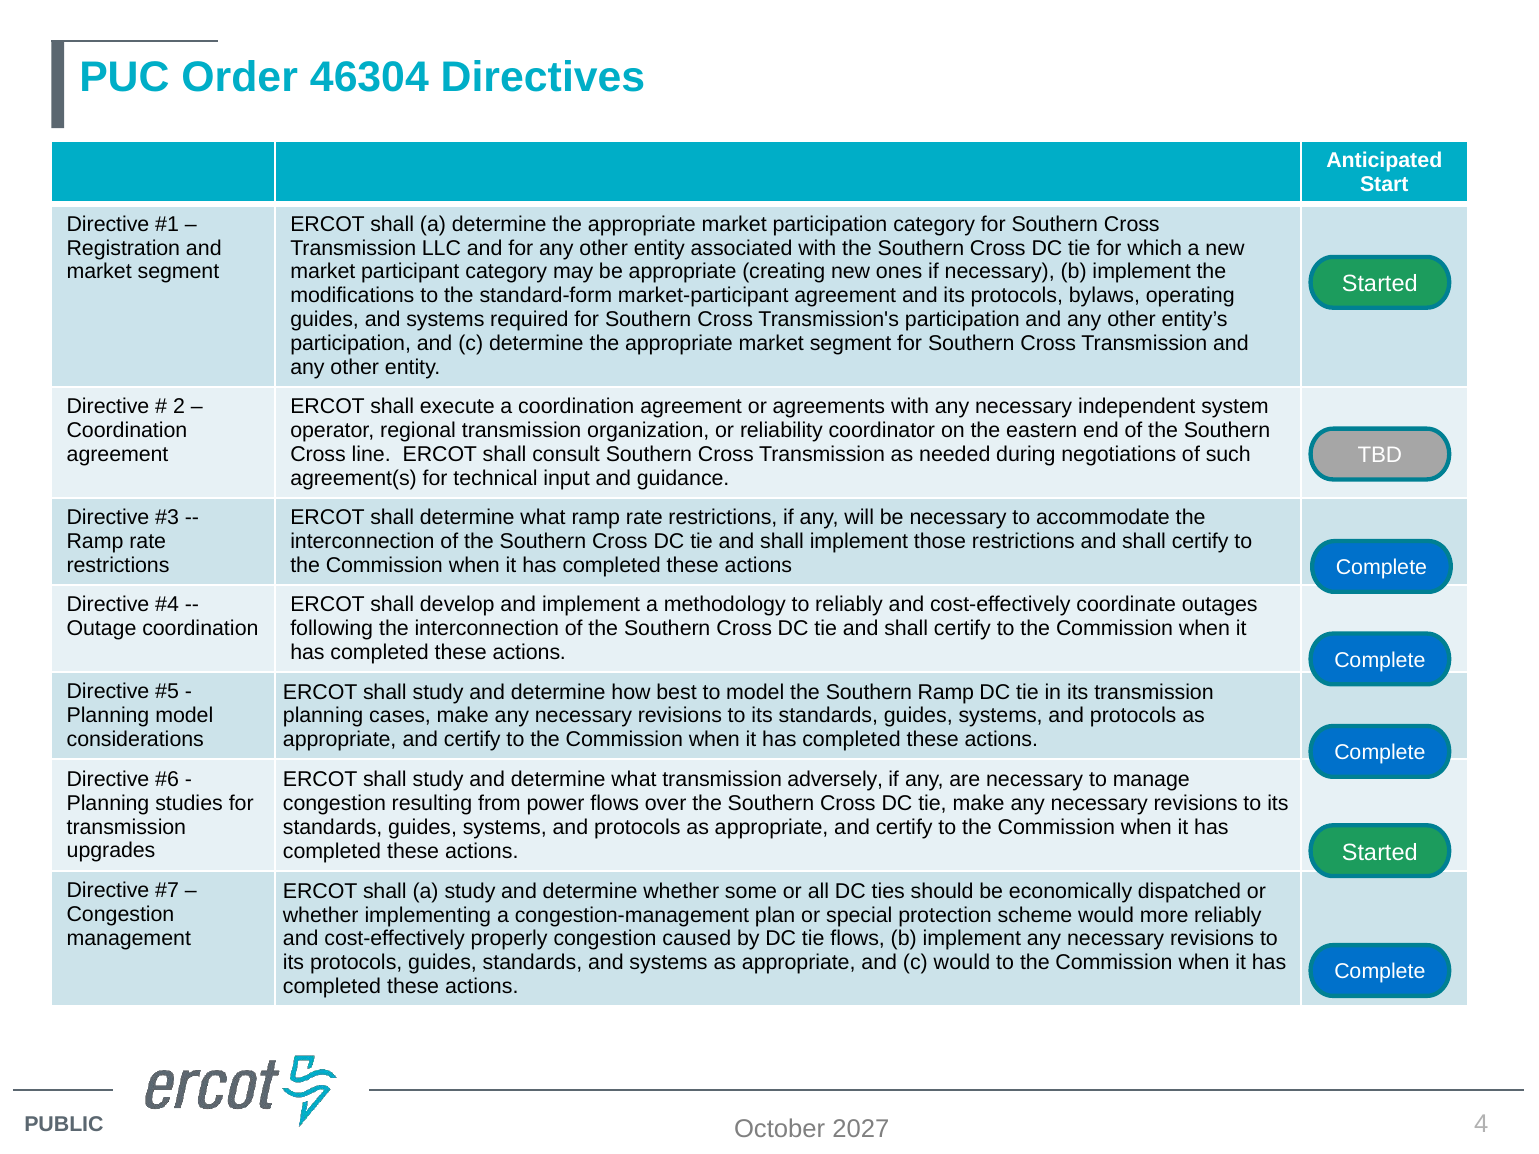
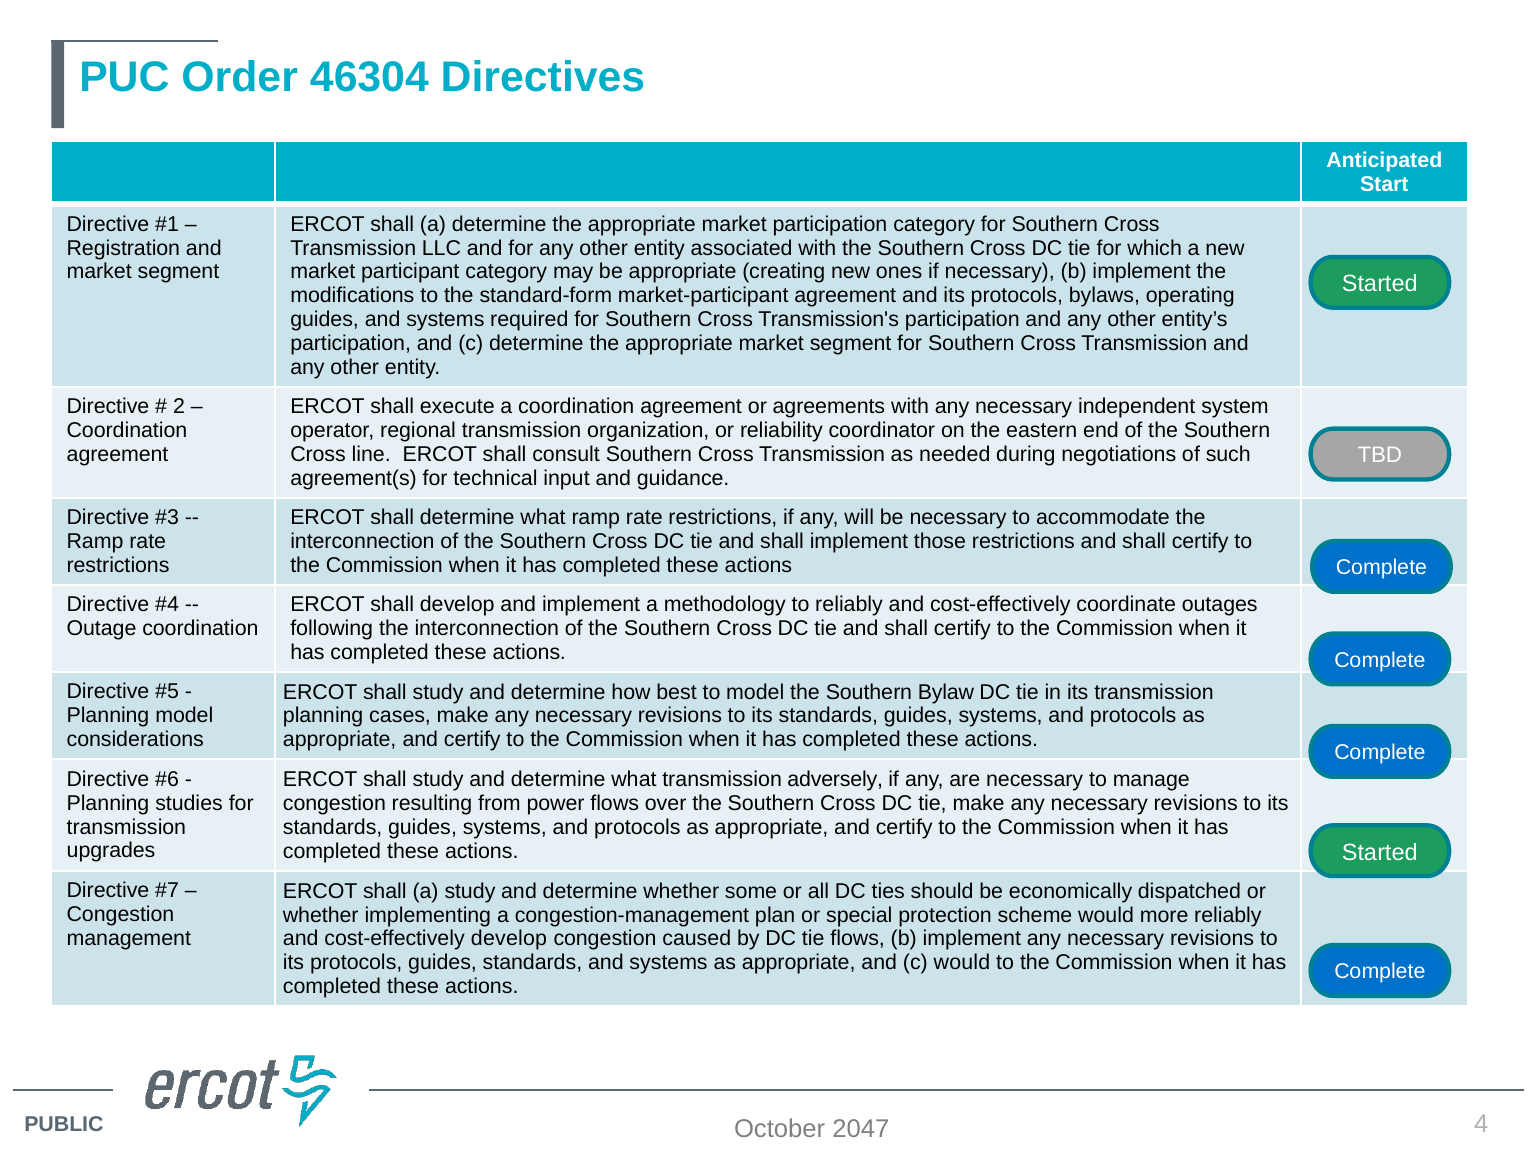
Southern Ramp: Ramp -> Bylaw (946, 692)
cost-effectively properly: properly -> develop (509, 939)
2027: 2027 -> 2047 (861, 1129)
